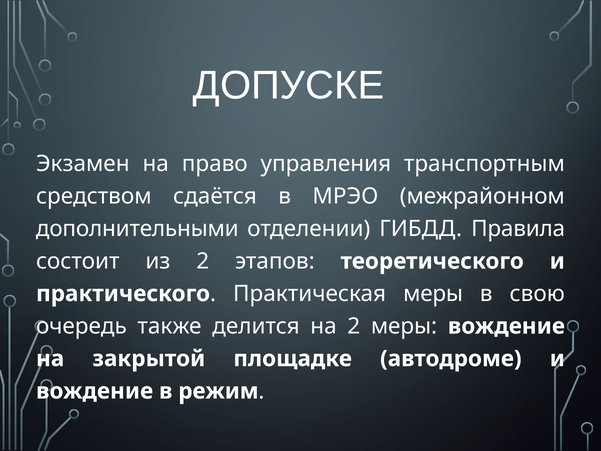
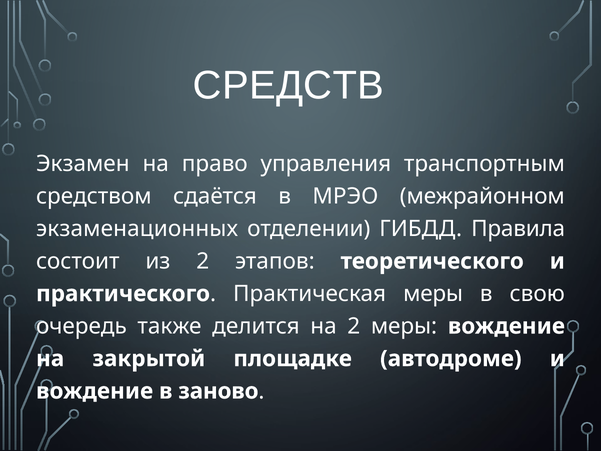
ДОПУСКЕ: ДОПУСКЕ -> СРЕДСТВ (289, 86)
дополнительными: дополнительными -> экзаменационных (137, 229)
режим: режим -> заново (218, 391)
